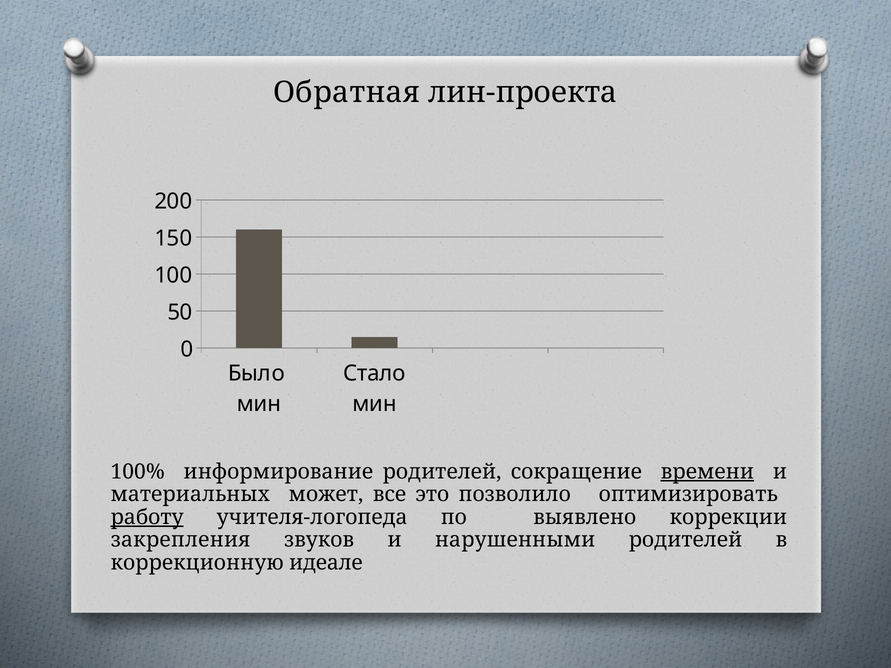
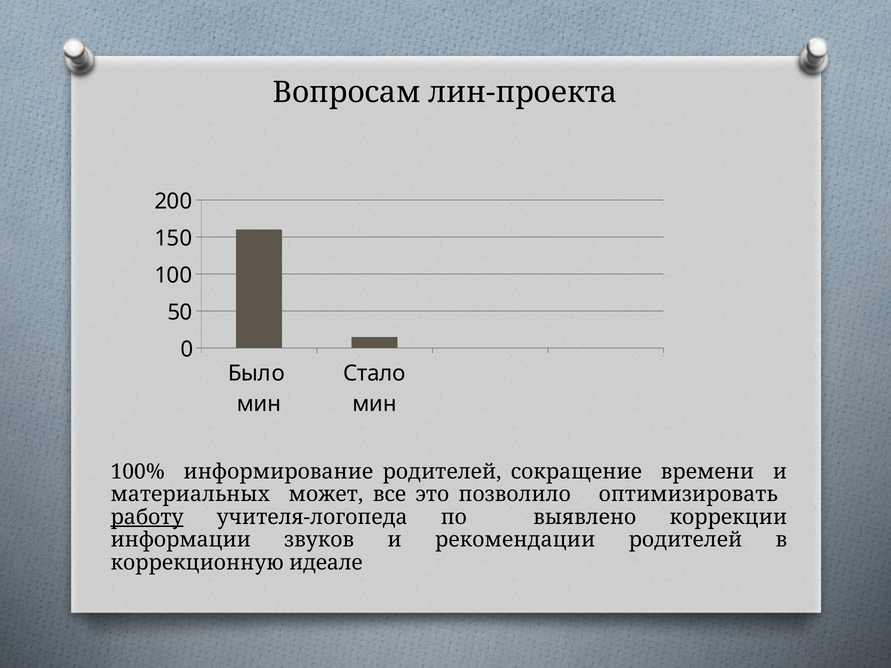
Обратная: Обратная -> Вопросам (347, 93)
времени underline: present -> none (707, 472)
закрепления: закрепления -> информации (181, 540)
нарушенными: нарушенными -> рекомендации (515, 540)
